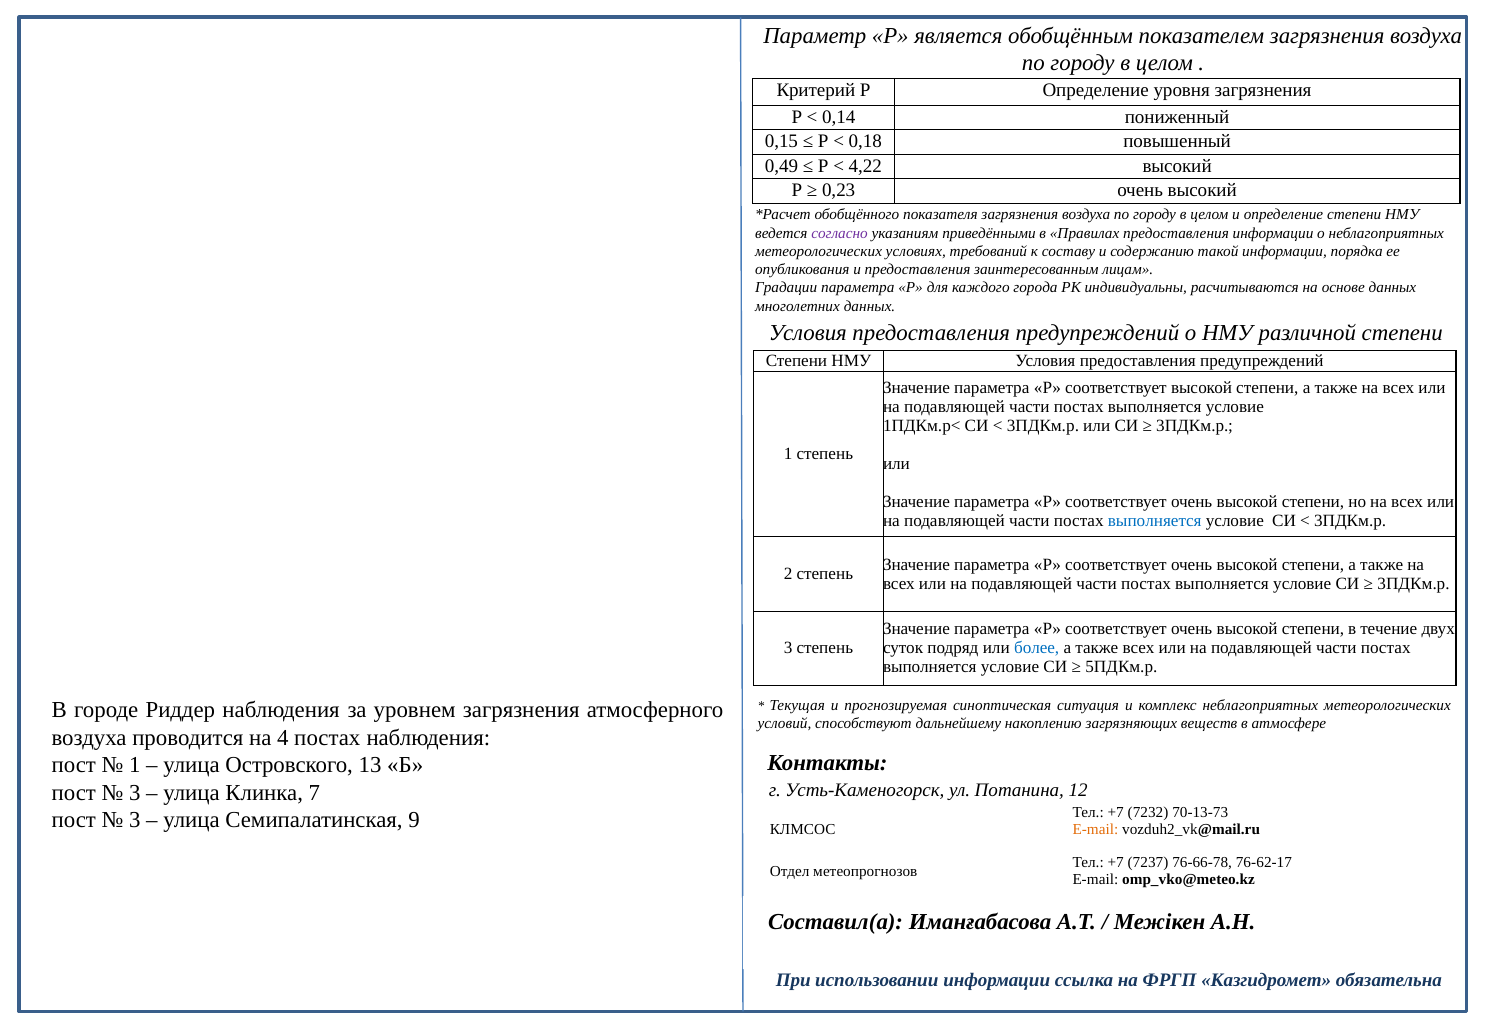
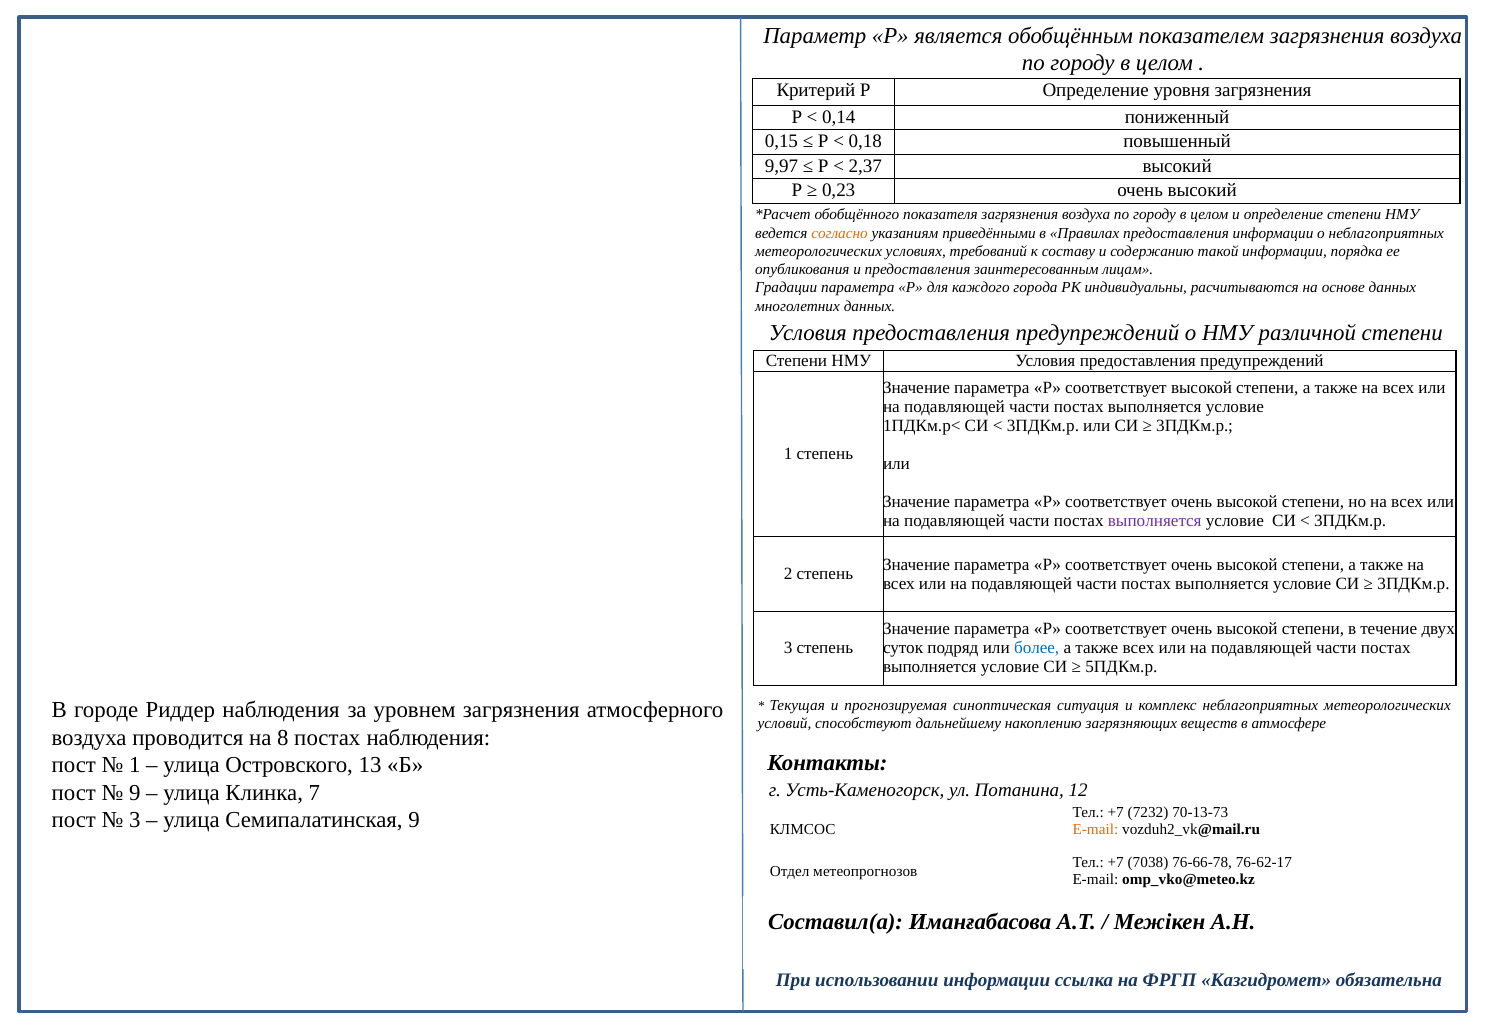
0,49: 0,49 -> 9,97 (782, 166)
4,22: 4,22 -> 2,37 (865, 166)
согласно colour: purple -> orange (840, 233)
выполняется colour: blue -> purple (1155, 521)
4: 4 -> 8 (283, 738)
3: 3 -> 9 (135, 792)
7237: 7237 -> 7038 (1148, 863)
